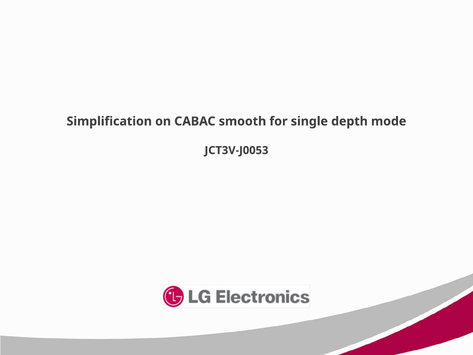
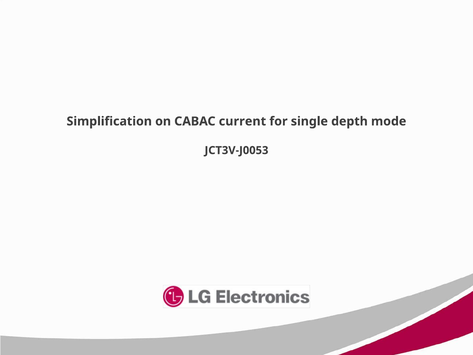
smooth: smooth -> current (242, 121)
